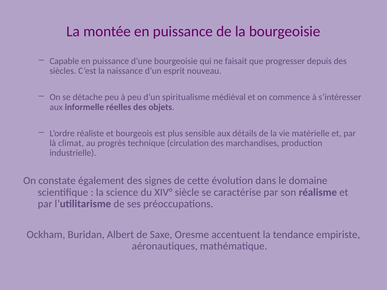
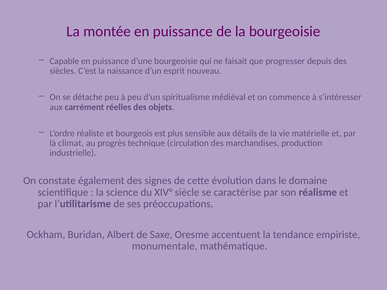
informelle: informelle -> carrément (84, 107)
aéronautiques: aéronautiques -> monumentale (165, 246)
